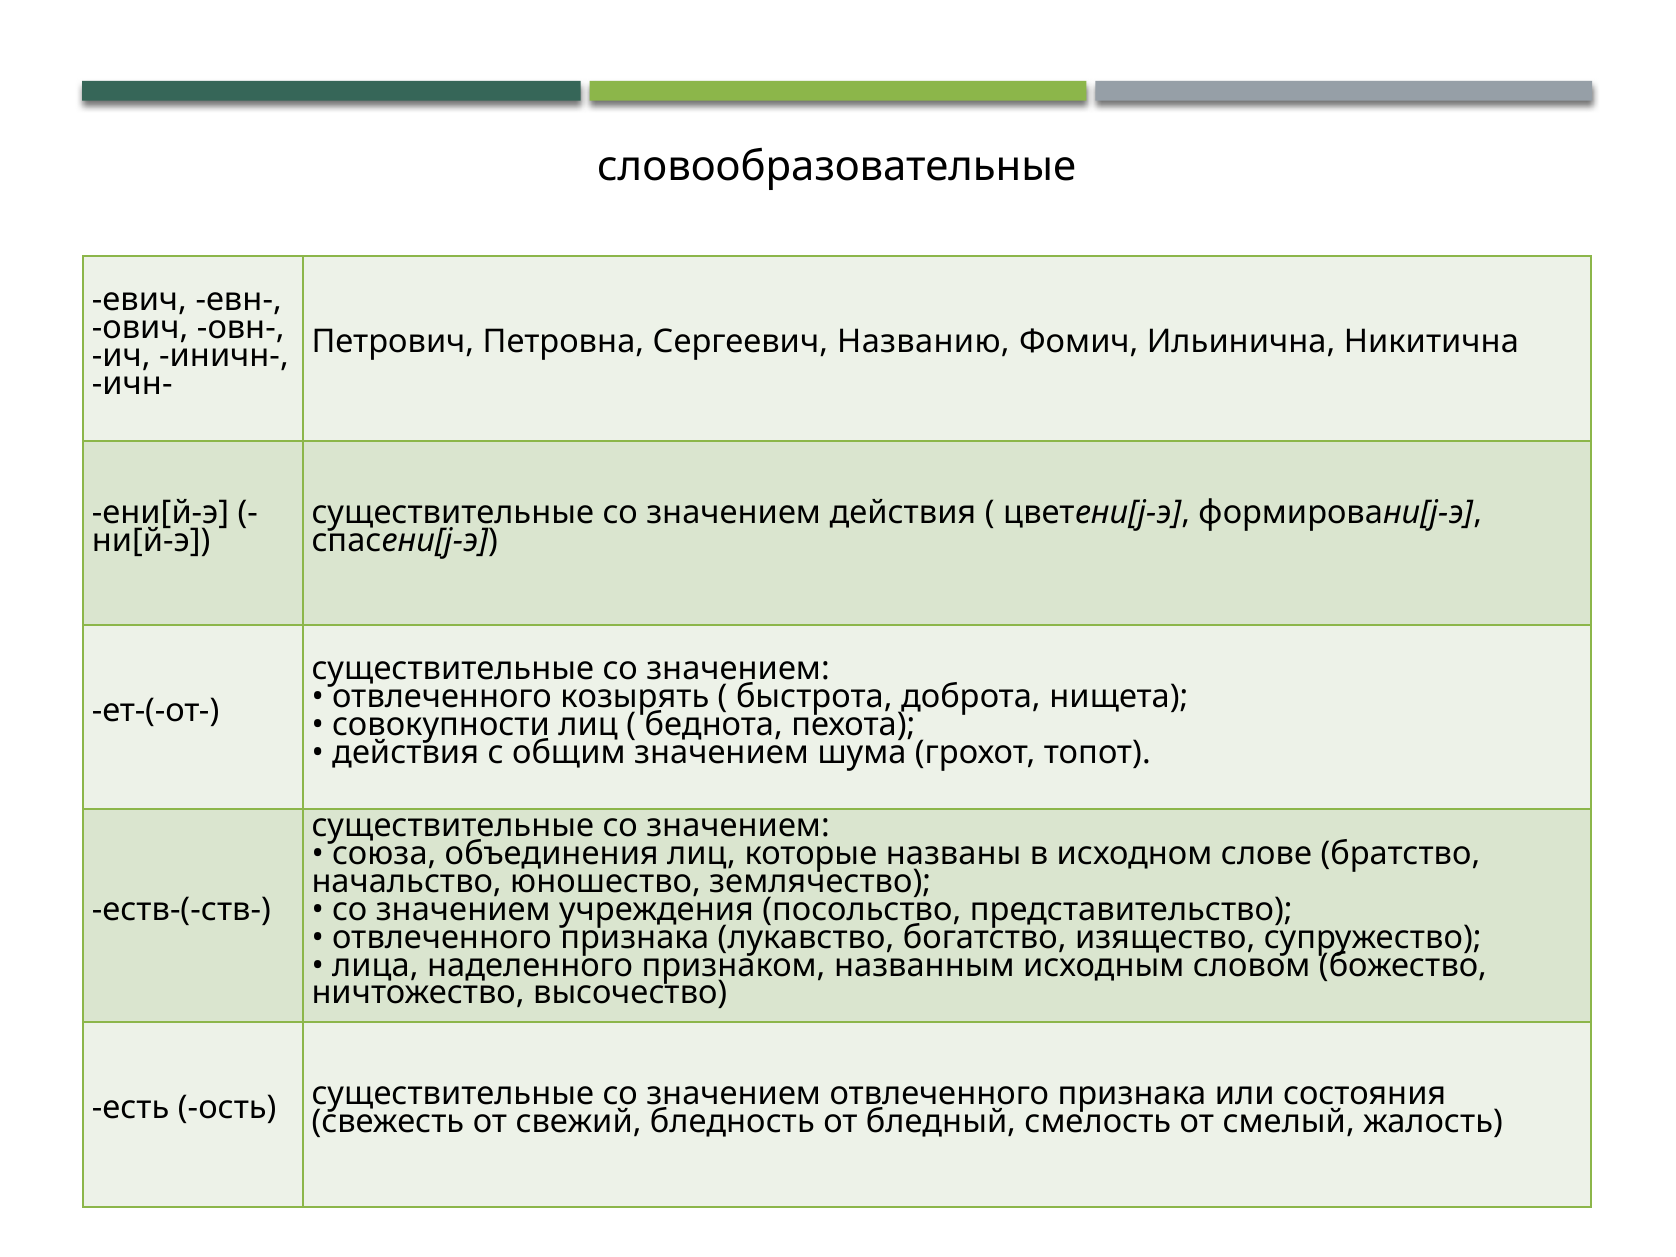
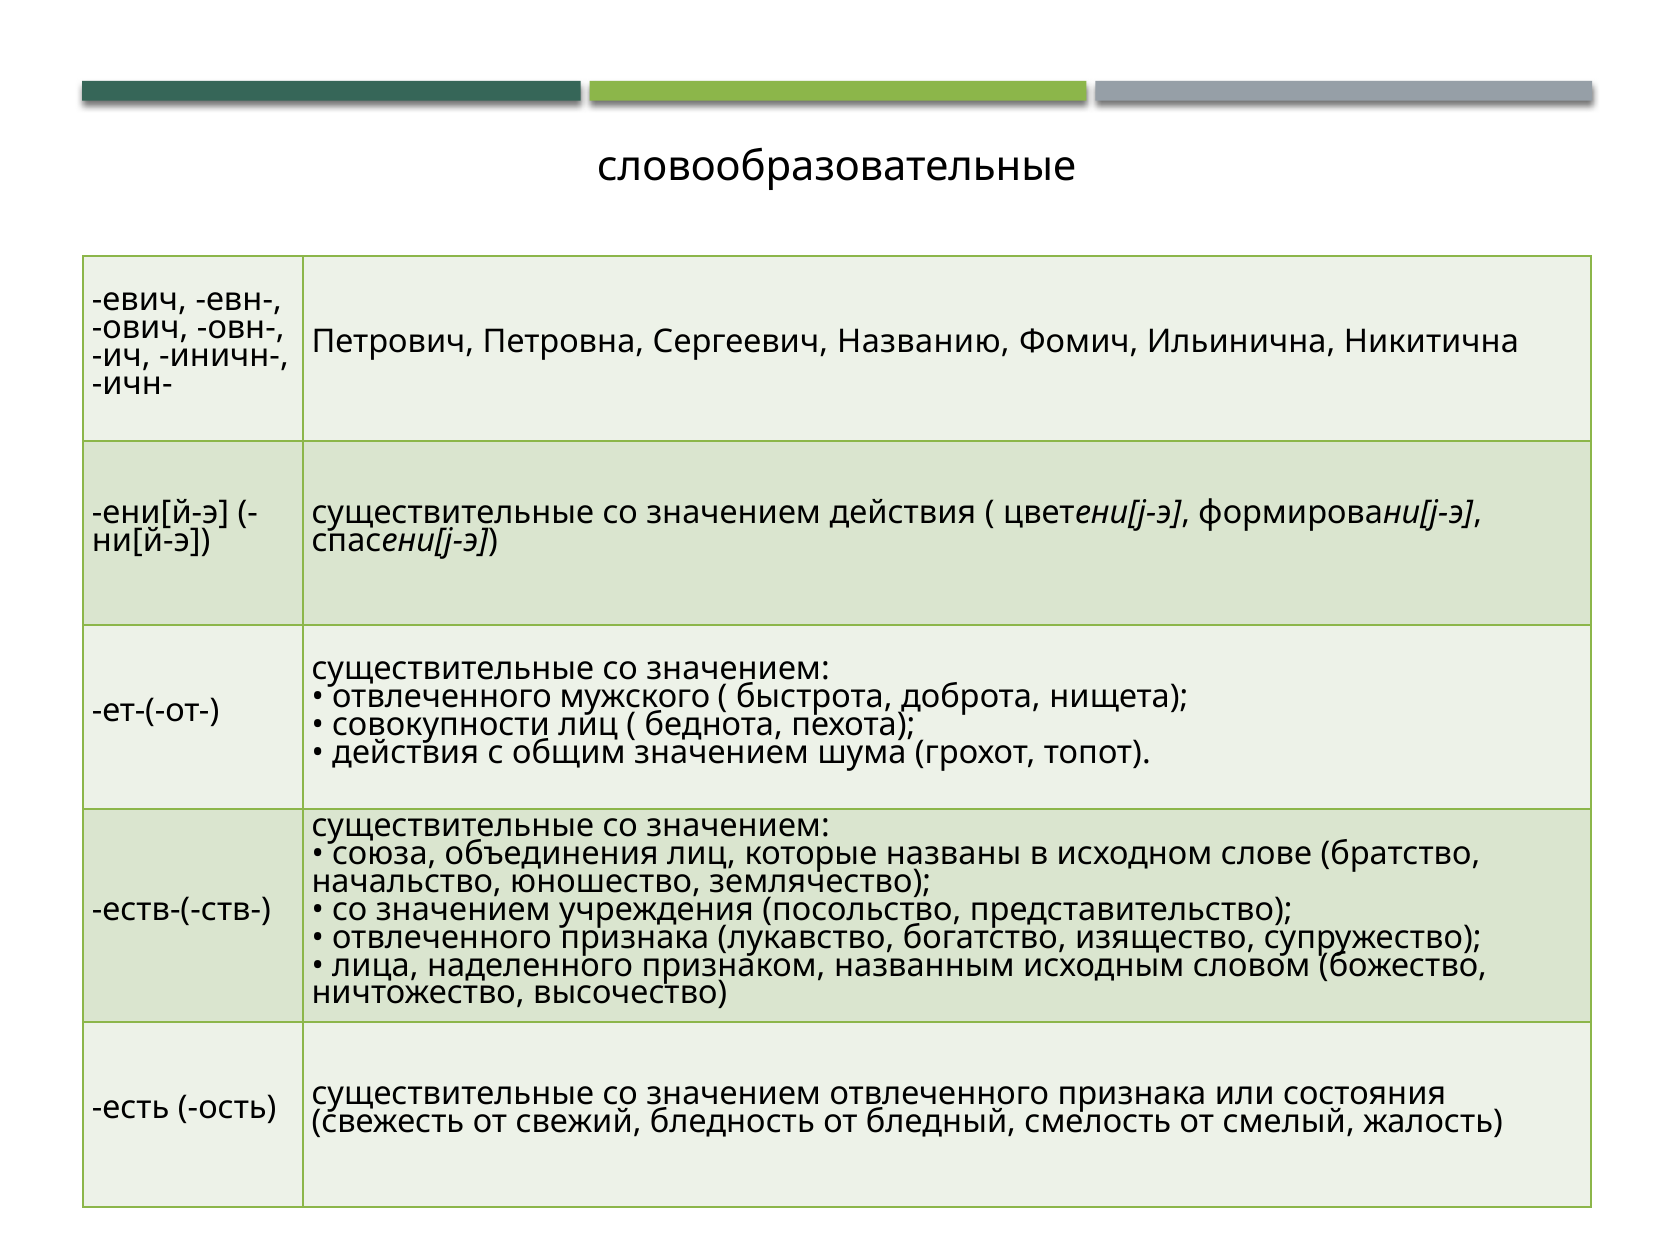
козырять: козырять -> мужского (635, 697)
